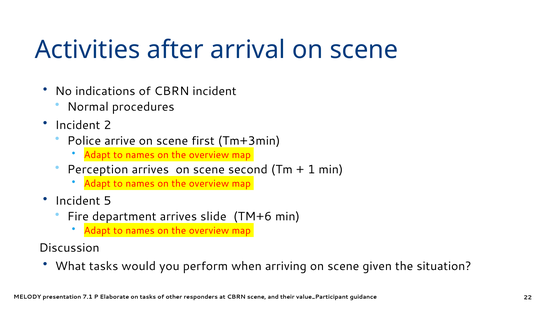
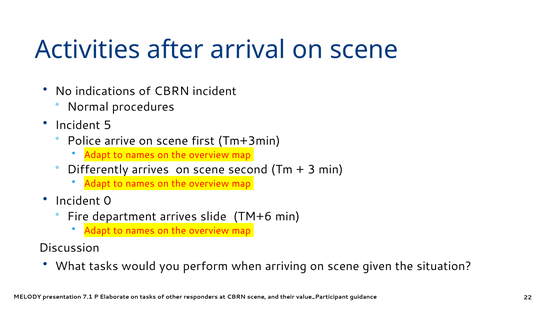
2: 2 -> 5 (107, 125)
Perception: Perception -> Differently (98, 170)
1: 1 -> 3 (311, 170)
5: 5 -> 0 (107, 201)
